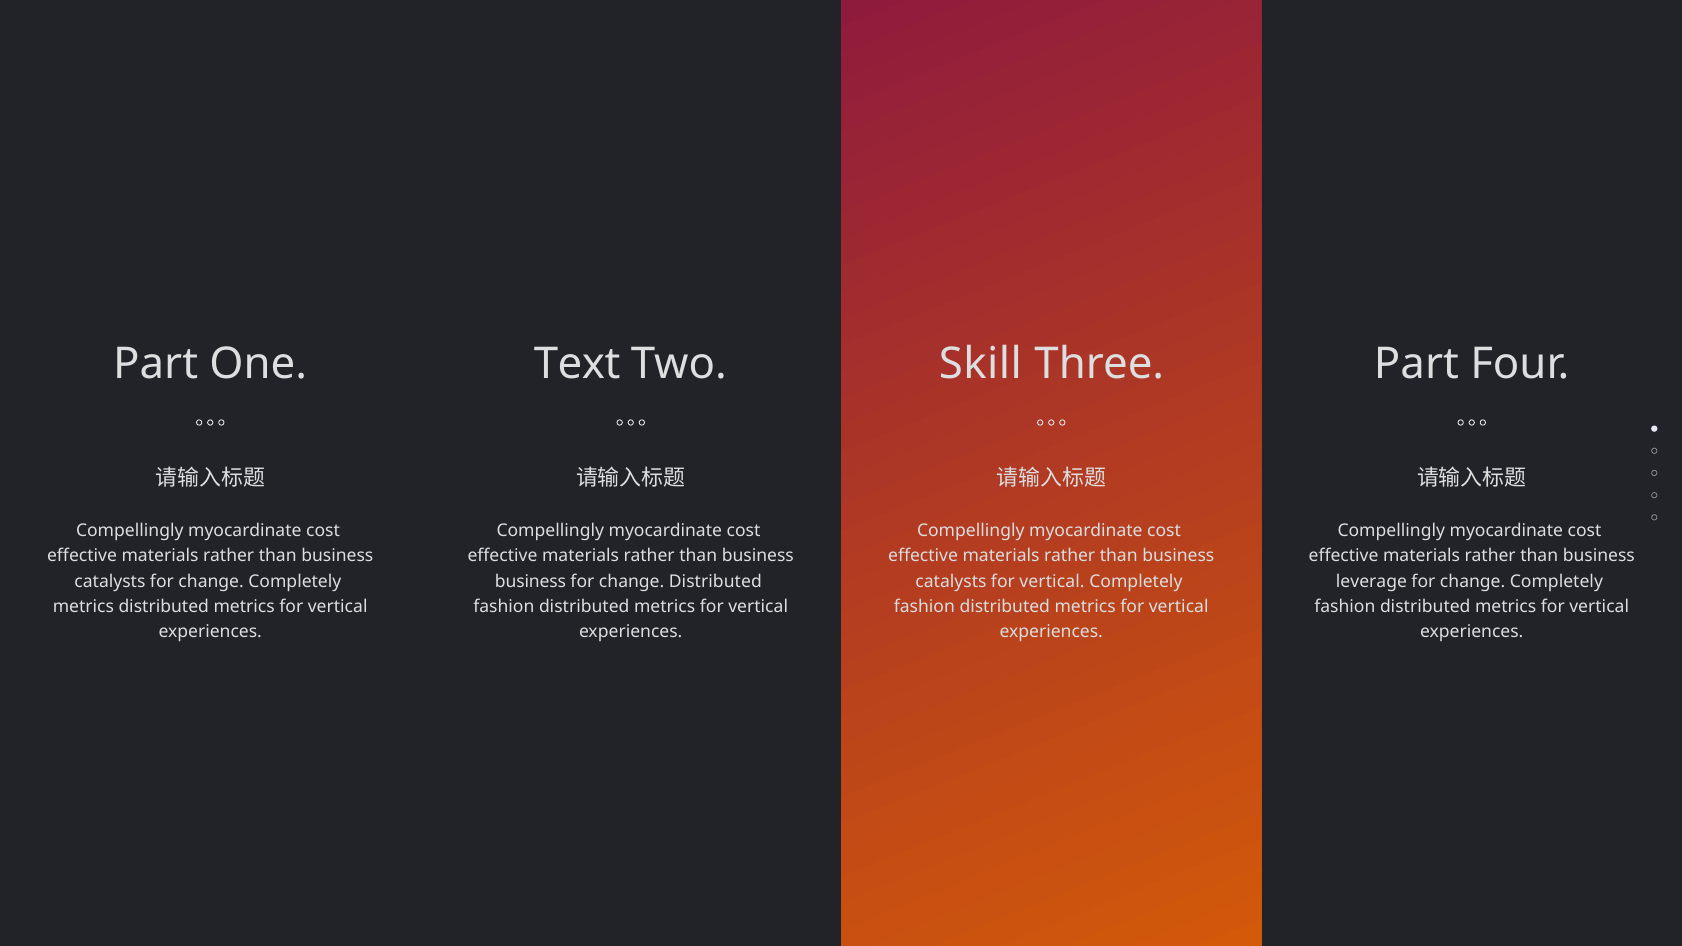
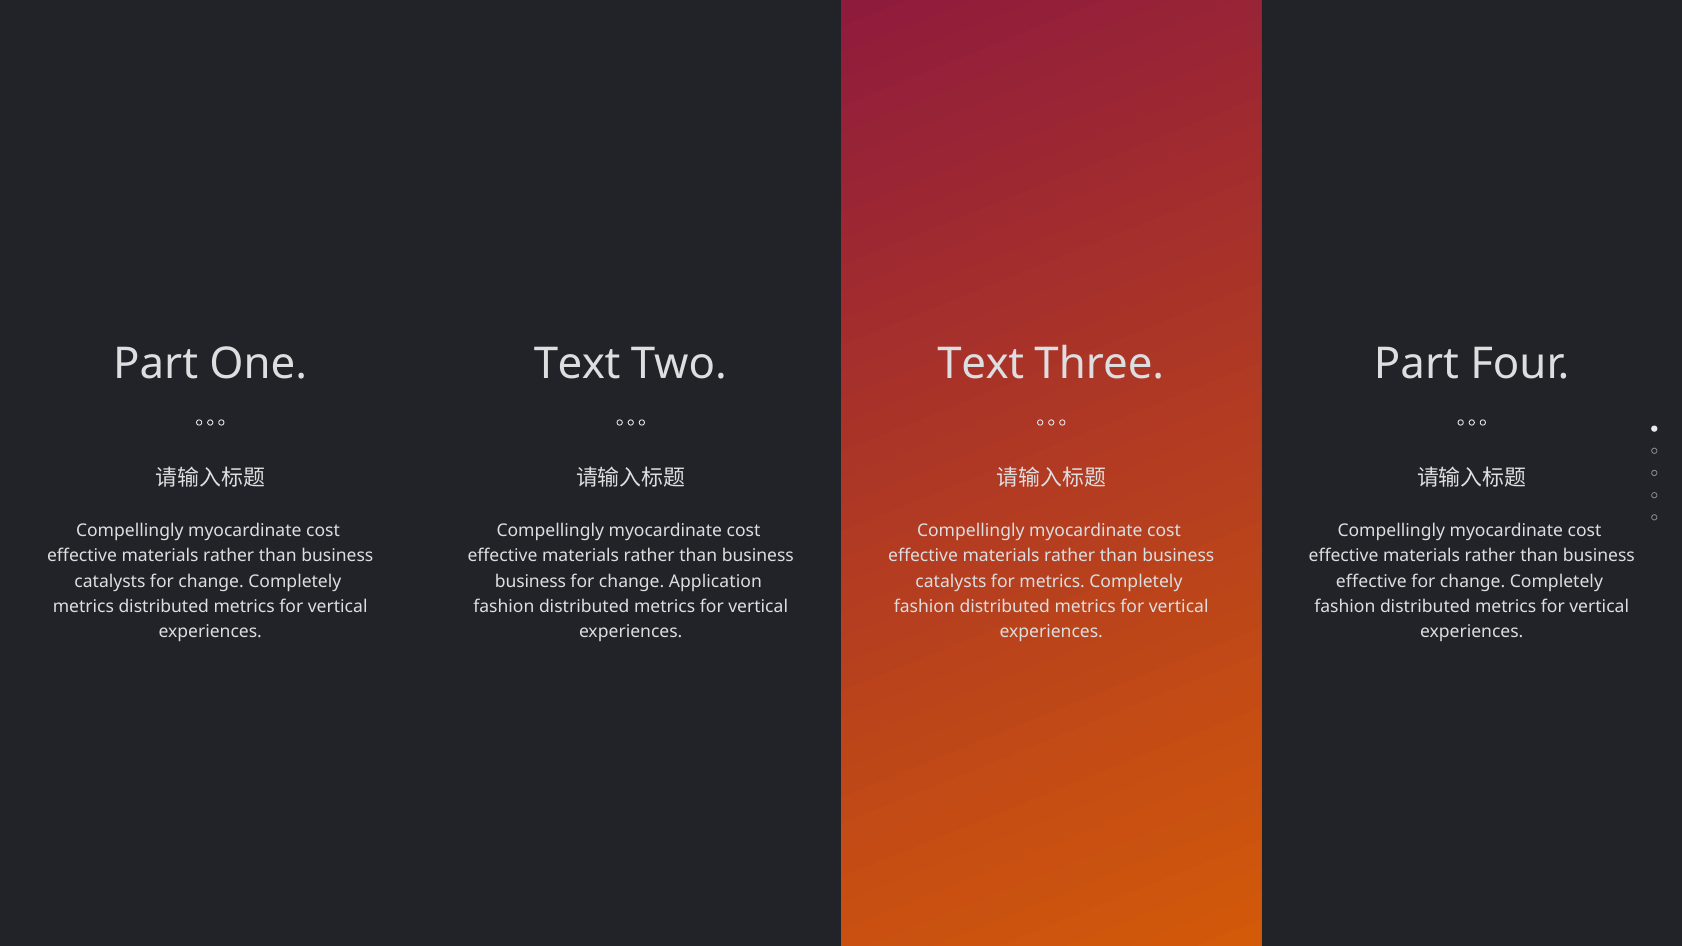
Skill: Skill -> Text (981, 364)
change Distributed: Distributed -> Application (715, 581)
catalysts for vertical: vertical -> metrics (1052, 581)
leverage: leverage -> effective (1371, 581)
